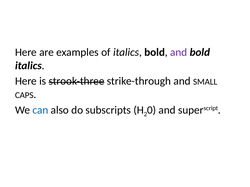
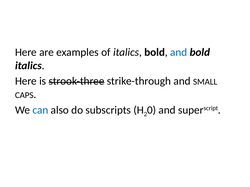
and colour: purple -> blue (179, 52)
